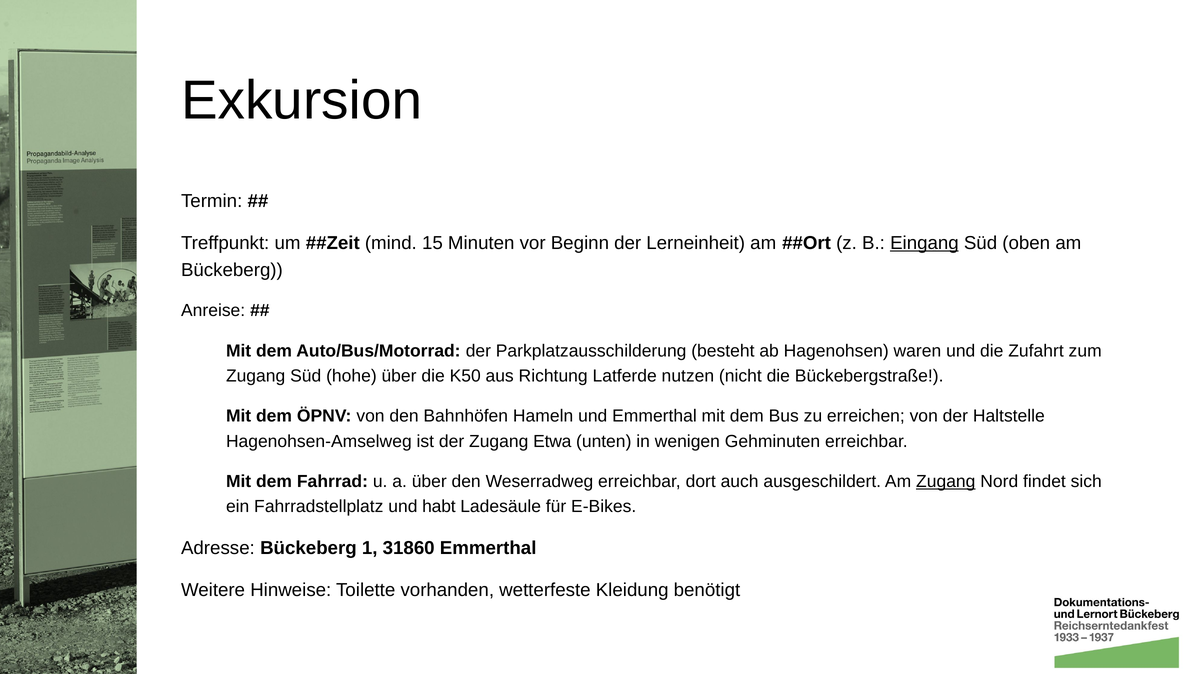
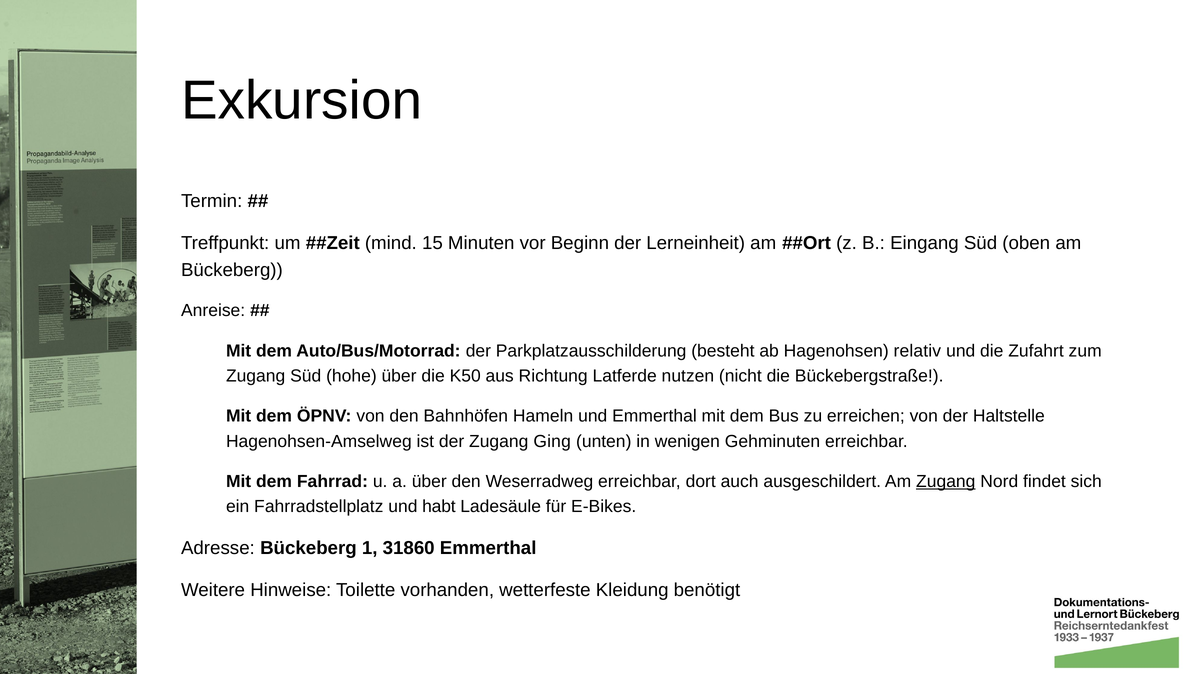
Eingang underline: present -> none (924, 243)
waren: waren -> relativ (917, 351)
Etwa: Etwa -> Ging (552, 441)
